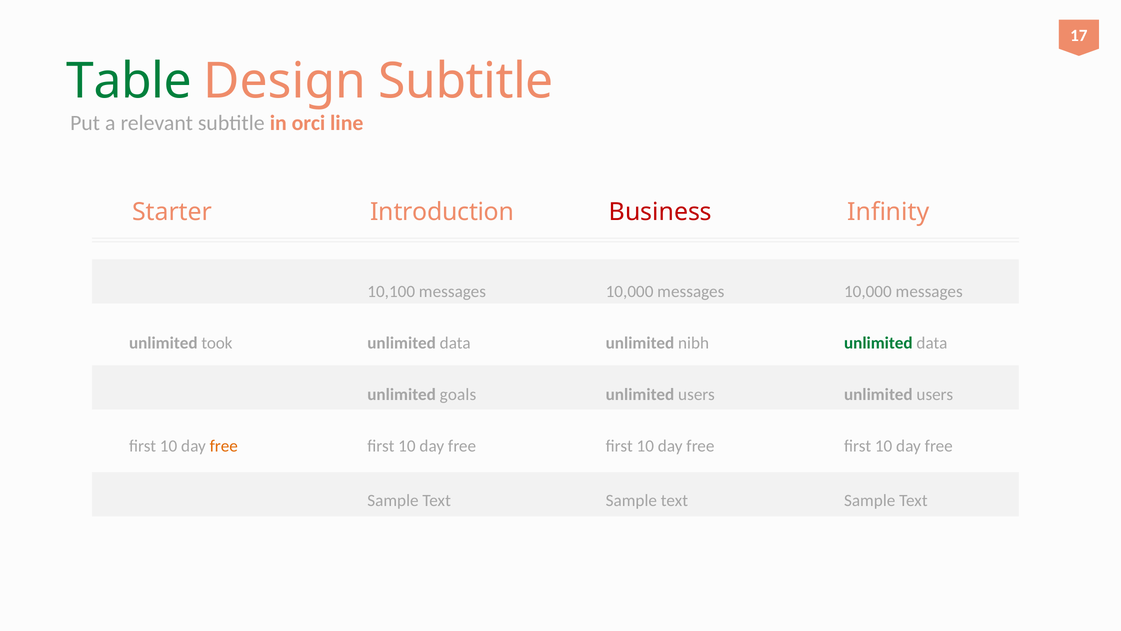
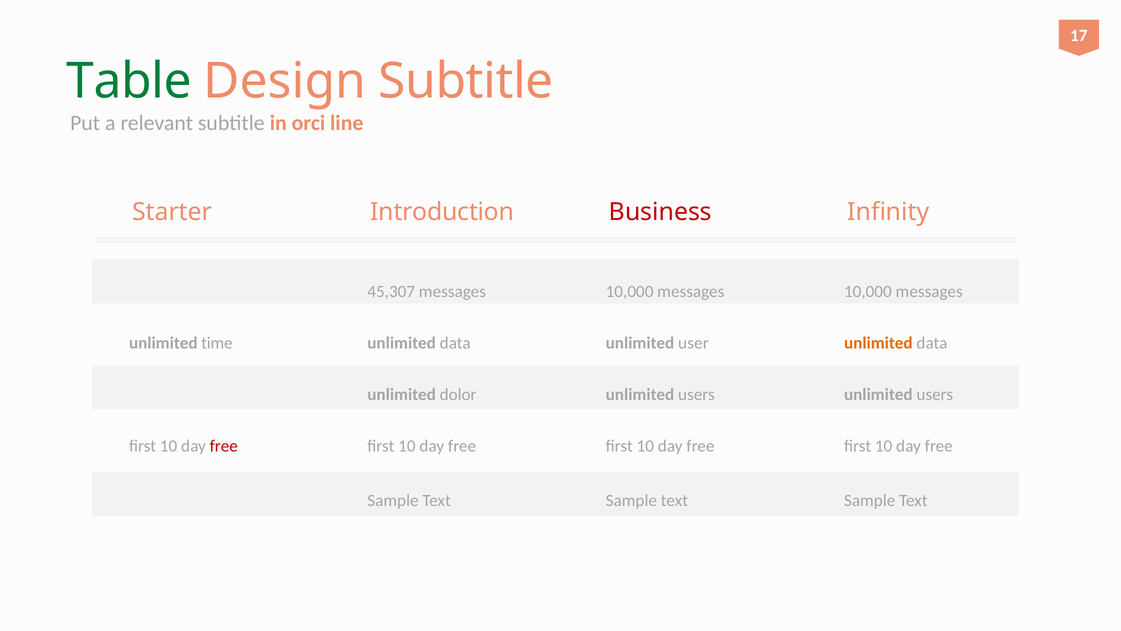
10,100: 10,100 -> 45,307 (391, 291)
took: took -> time (217, 343)
nibh: nibh -> user (693, 343)
unlimited colour: green -> orange (878, 343)
goals: goals -> dolor (458, 394)
free colour: orange -> red (224, 446)
